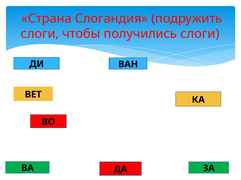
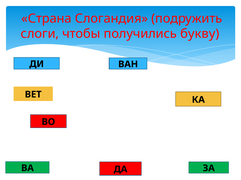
получились слоги: слоги -> букву (200, 34)
